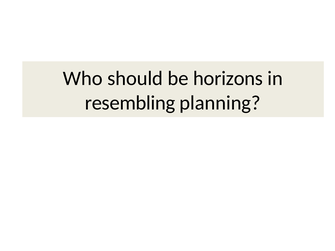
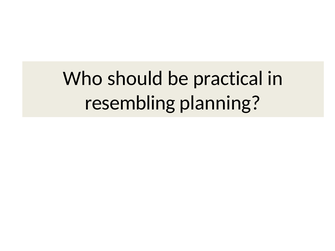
horizons: horizons -> practical (228, 78)
